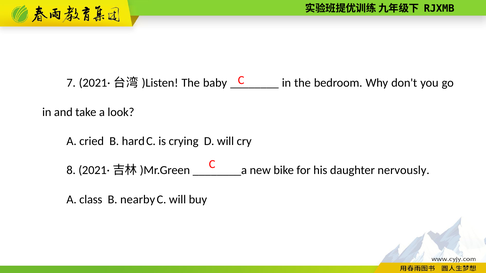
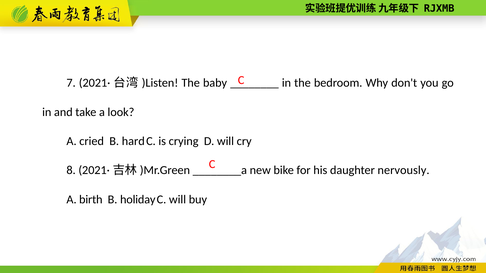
class: class -> birth (91, 200)
nearby: nearby -> holiday (138, 200)
